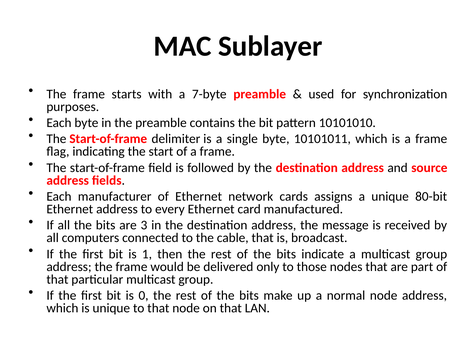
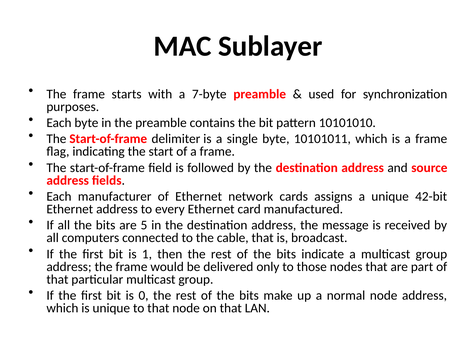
80-bit: 80-bit -> 42-bit (431, 196)
3: 3 -> 5 (144, 225)
